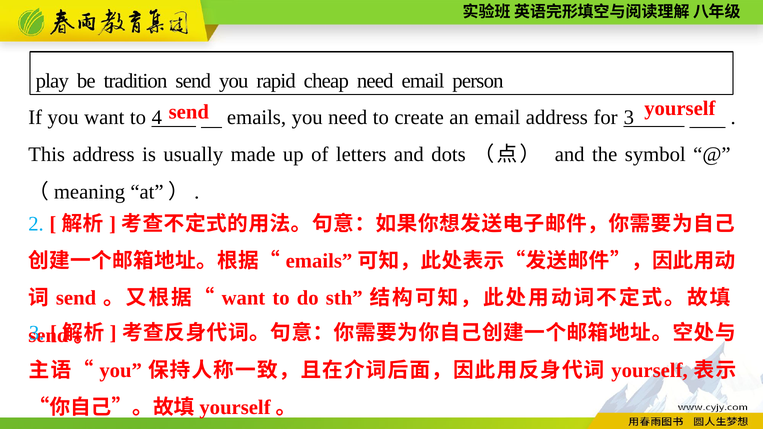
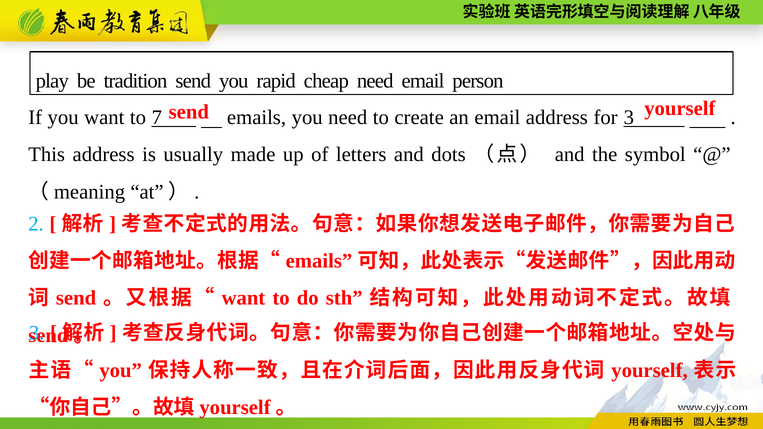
4: 4 -> 7 (157, 118)
